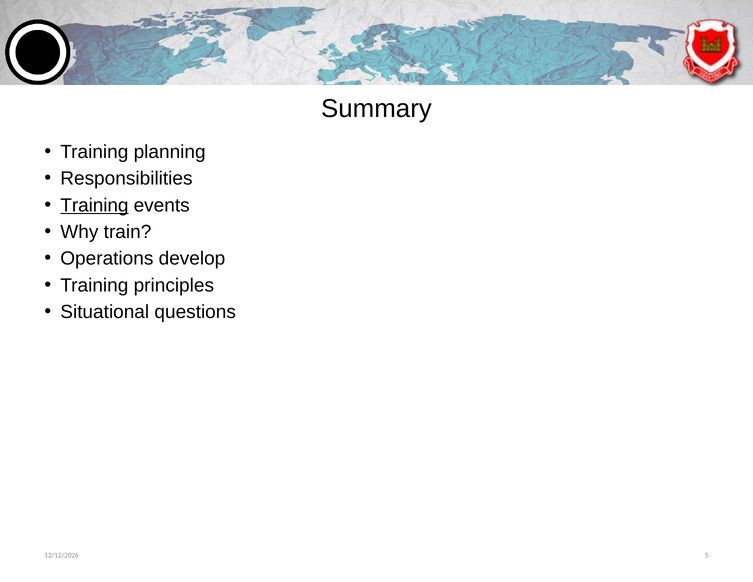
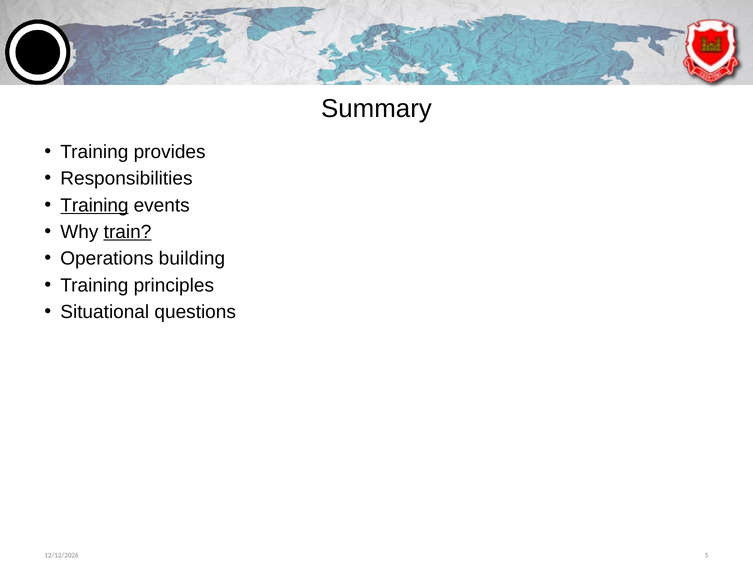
planning: planning -> provides (170, 152)
train underline: none -> present (128, 232)
develop: develop -> building (192, 259)
